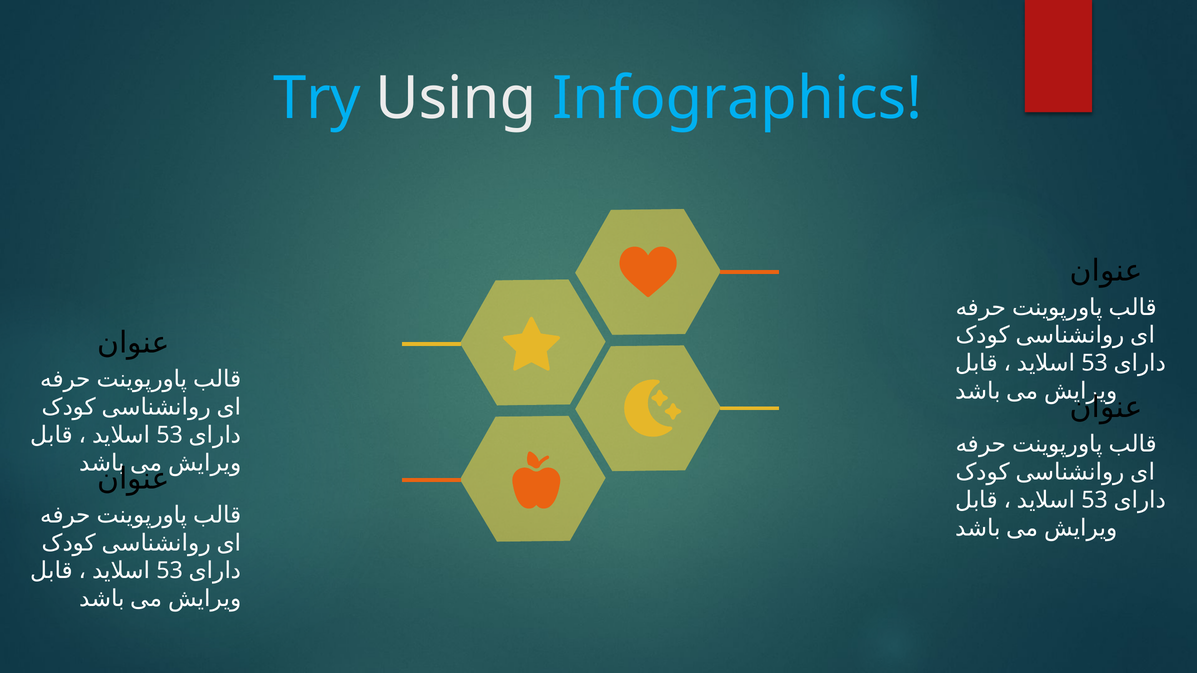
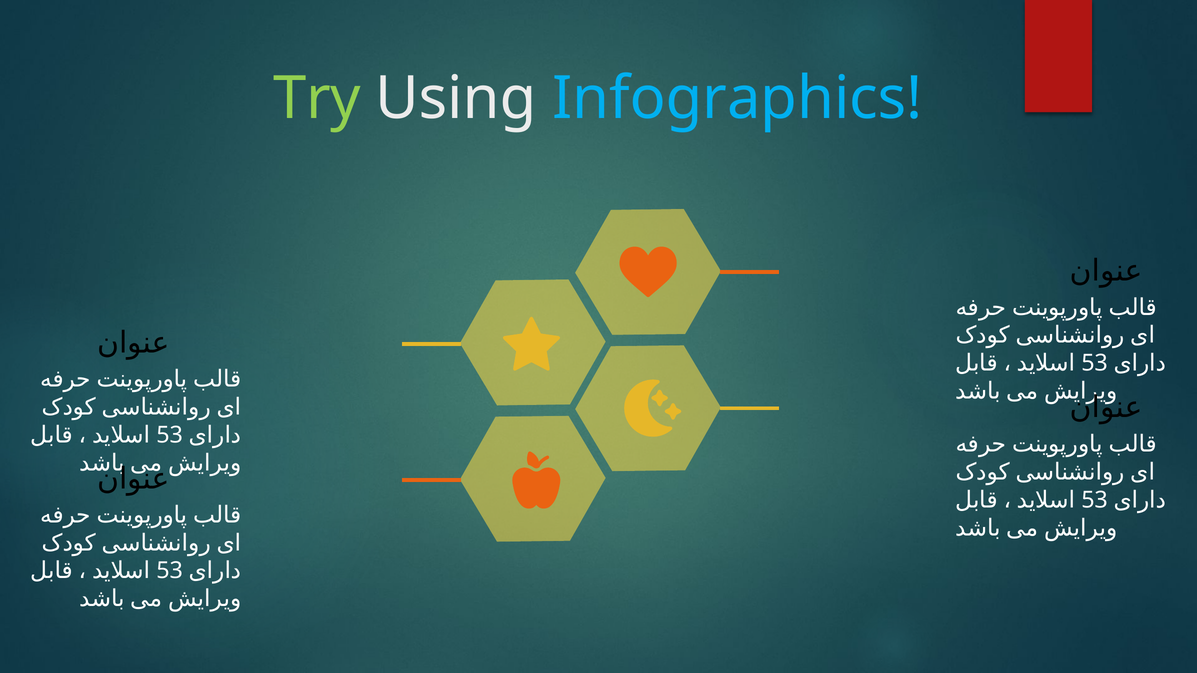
Try colour: light blue -> light green (317, 99)
